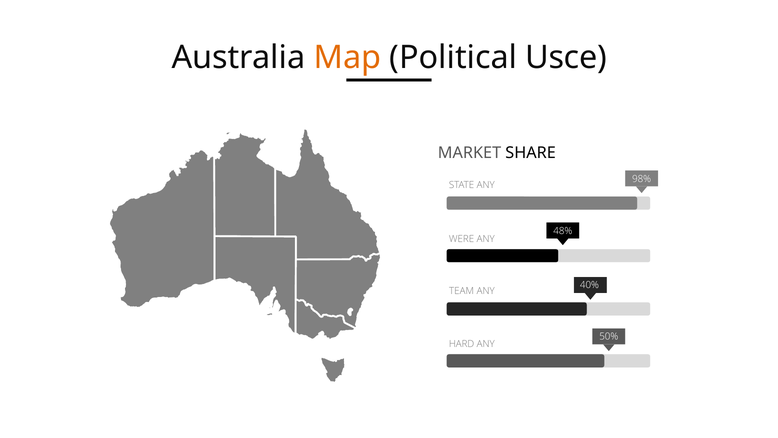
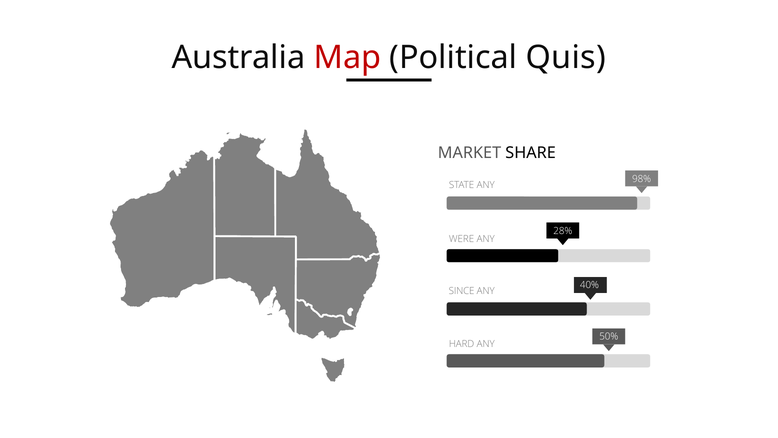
Map colour: orange -> red (347, 57)
Usce: Usce -> Quis (566, 57)
48%: 48% -> 28% (563, 231)
TEAM: TEAM -> SINCE (462, 291)
